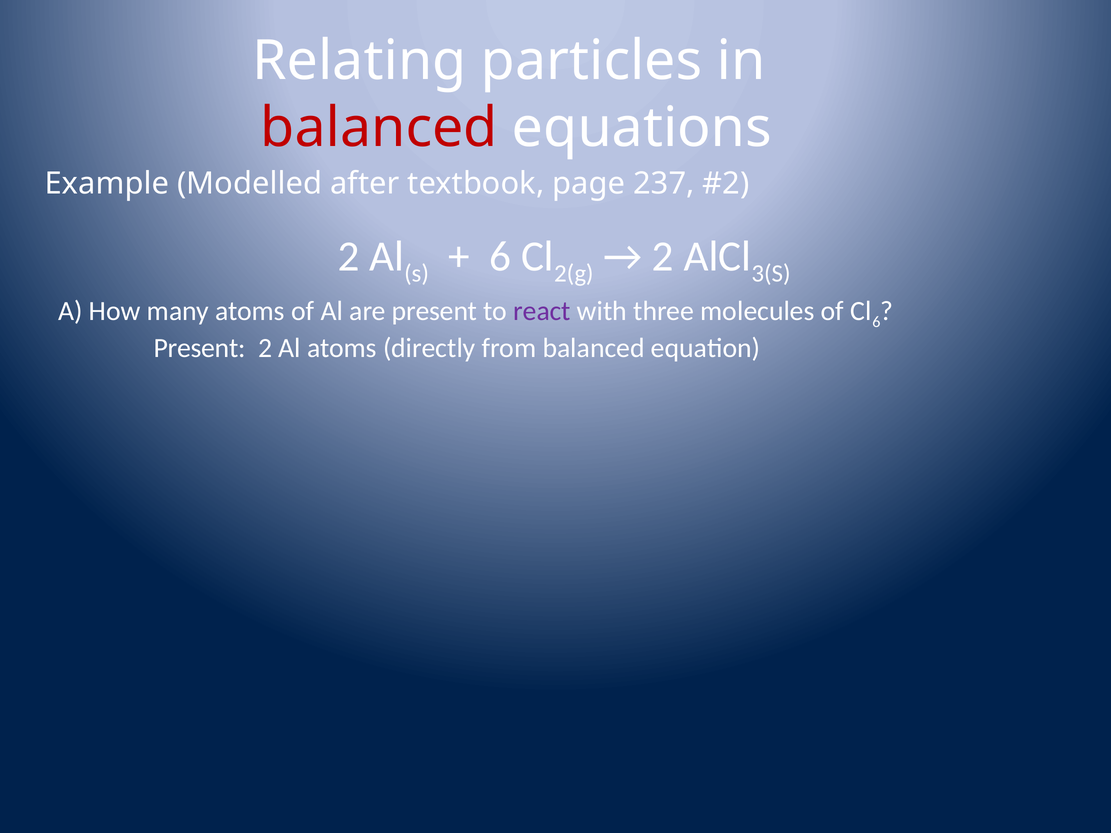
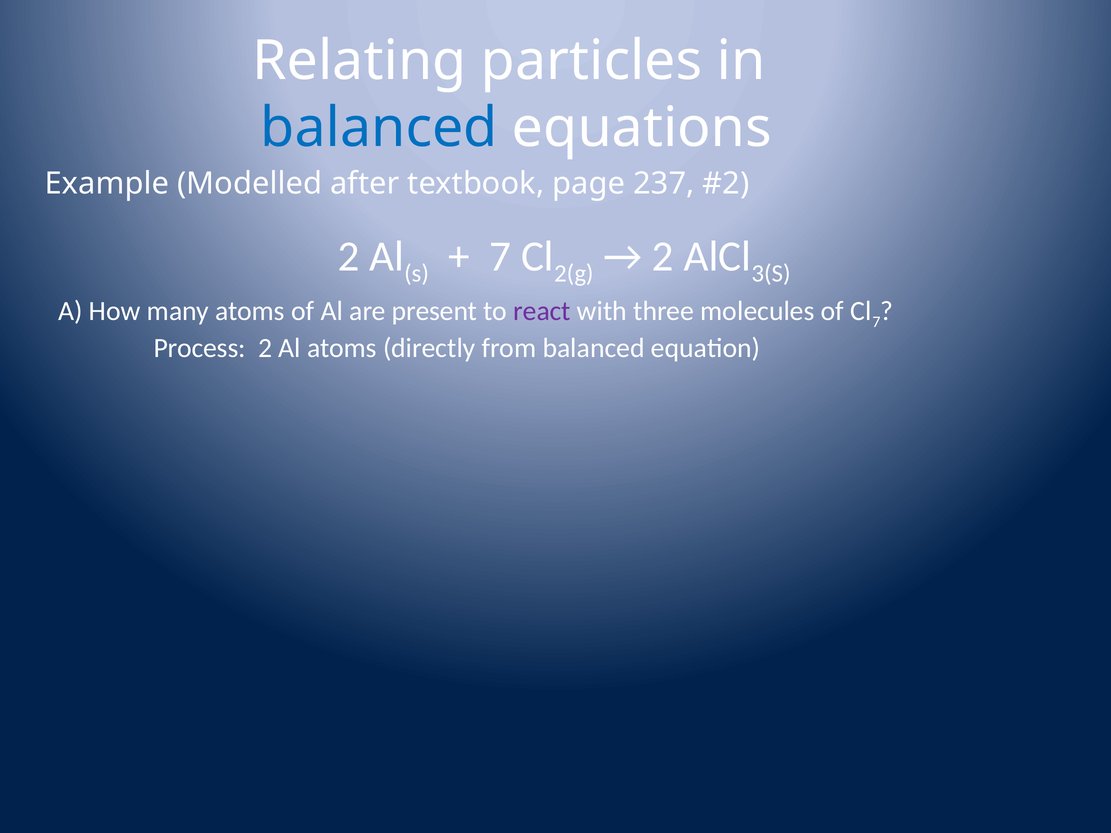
balanced colour: red -> blue (379, 128)
6: 6 -> 7 (500, 257)
6: 6 -> 7 (876, 322)
Present: Present -> Process (200, 348)
